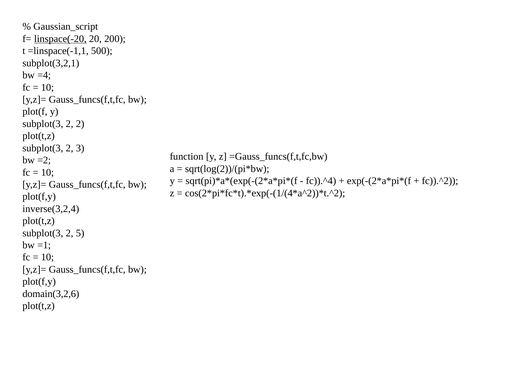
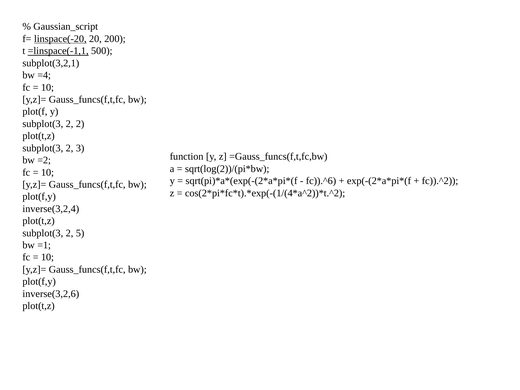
=linspace(-1,1 underline: none -> present (58, 51)
fc)).^4: fc)).^4 -> fc)).^6 (321, 181)
domain(3,2,6: domain(3,2,6 -> inverse(3,2,6 (51, 294)
